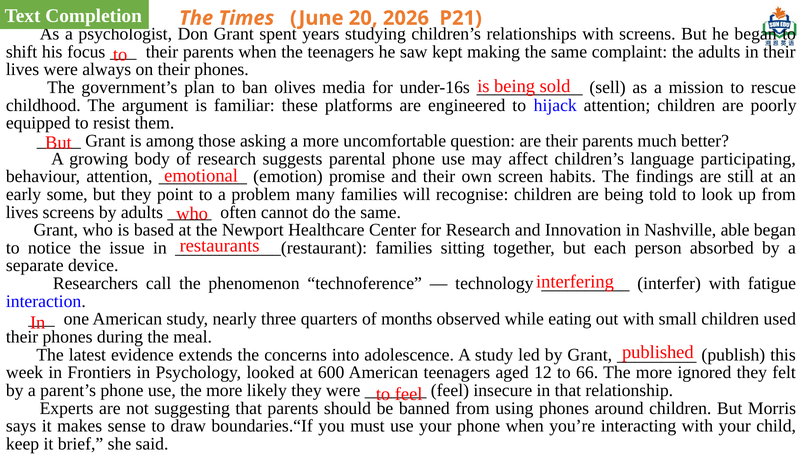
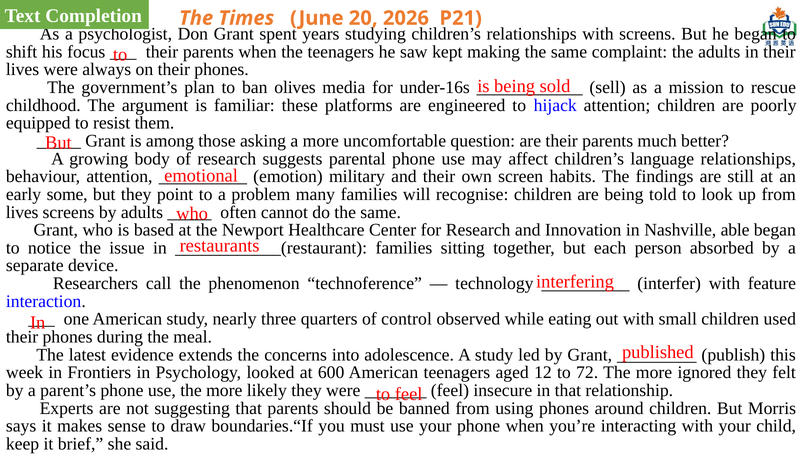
language participating: participating -> relationships (748, 159)
promise: promise -> military (357, 177)
fatigue: fatigue -> feature (772, 283)
months: months -> control (407, 319)
66: 66 -> 72 (587, 373)
